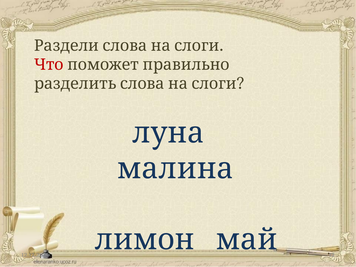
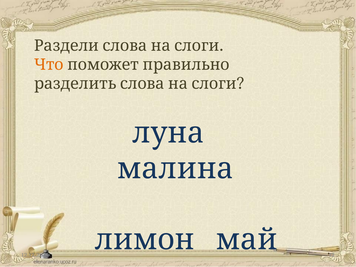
Что colour: red -> orange (49, 65)
